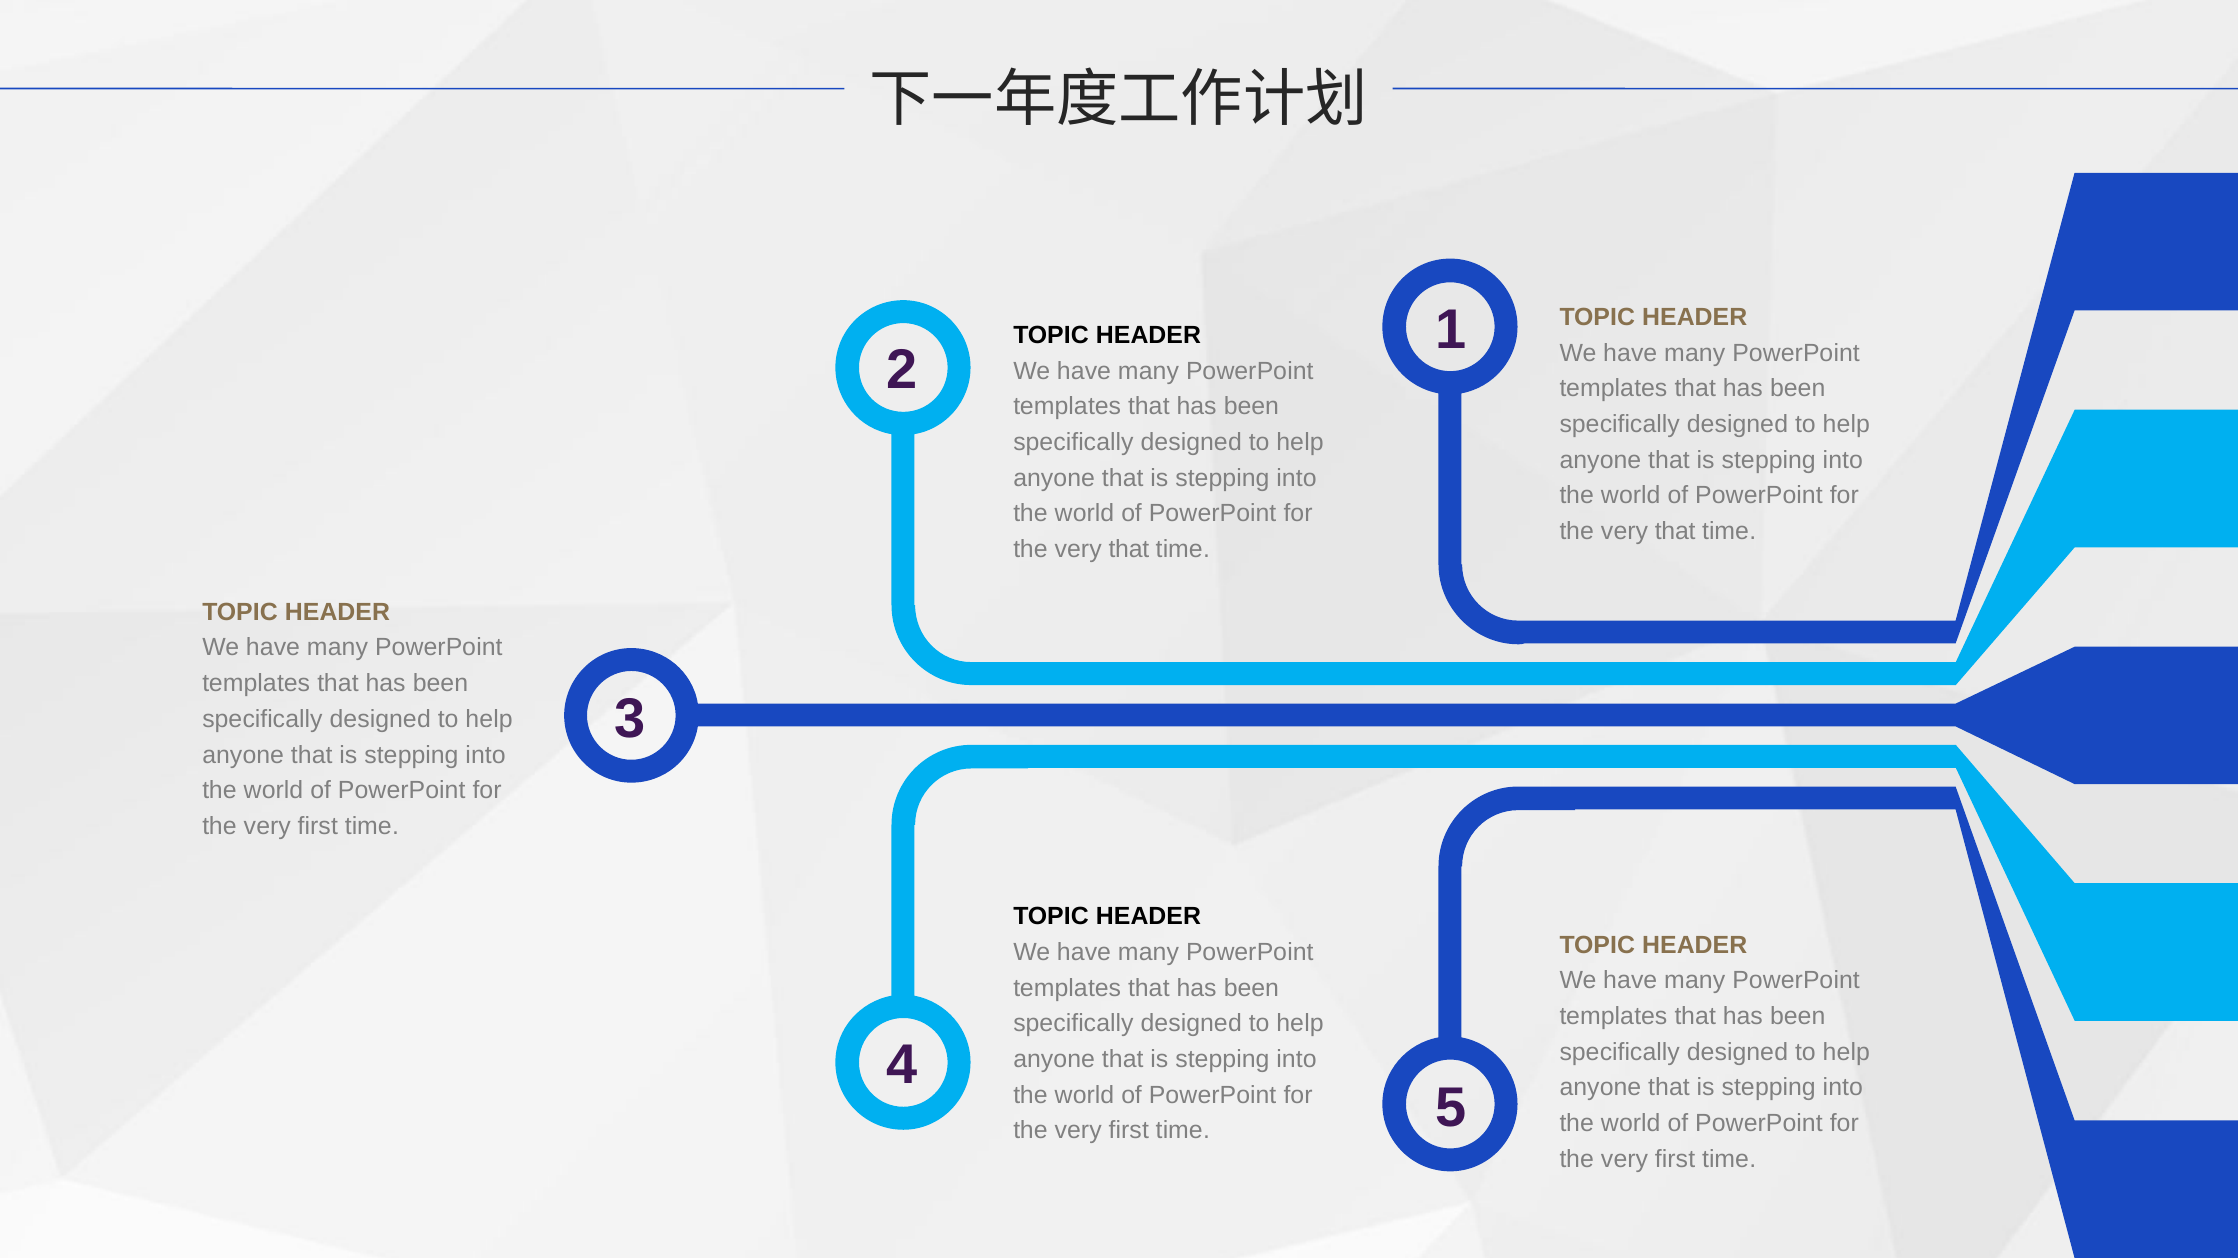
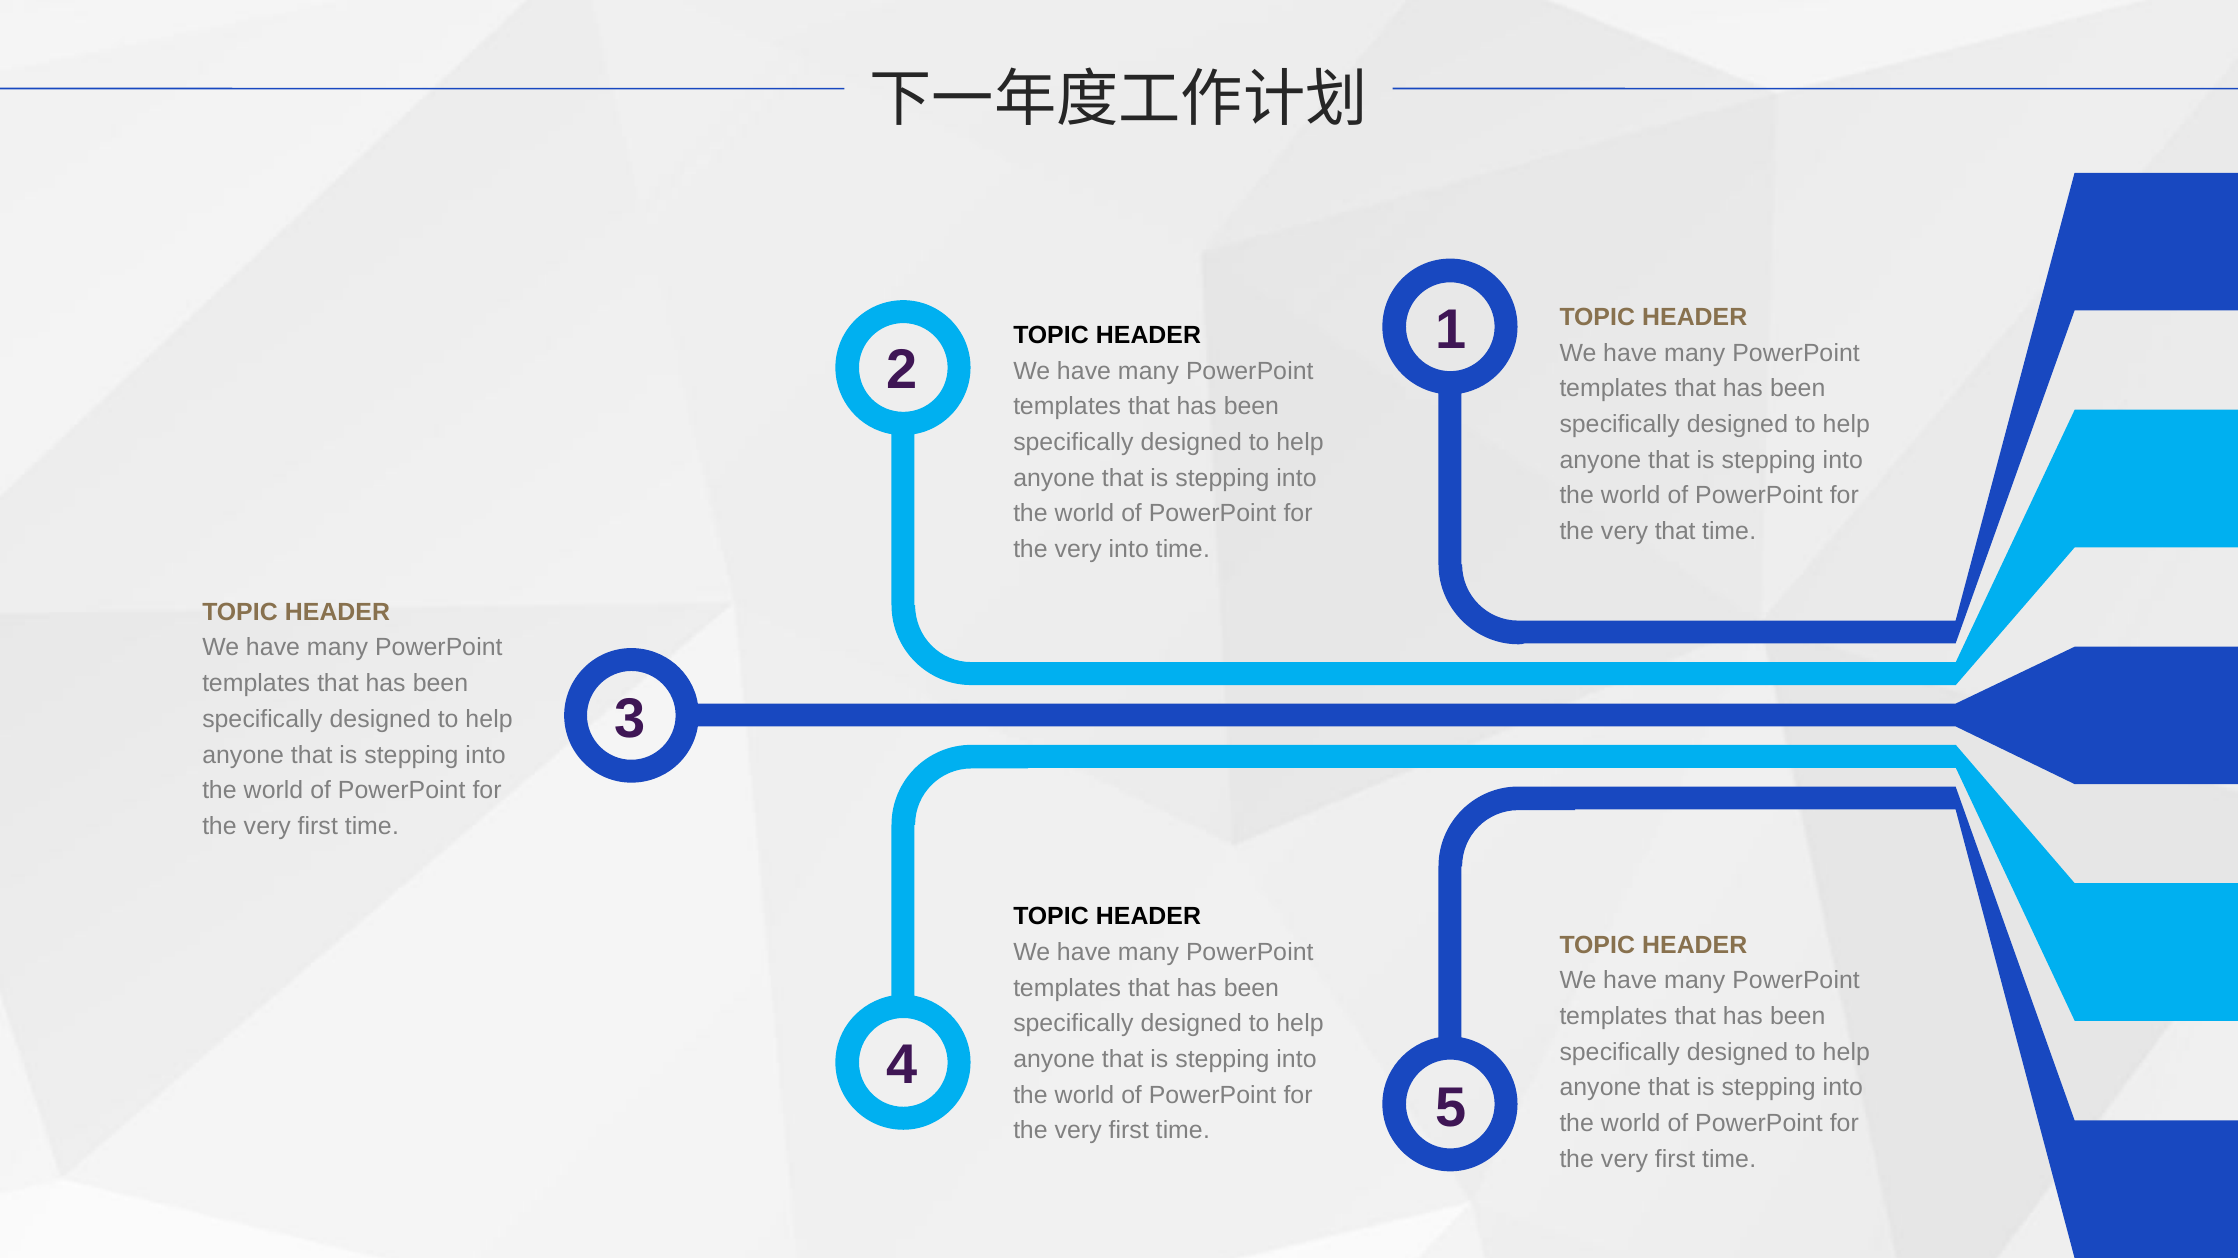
that: that -> into (1129, 549)
